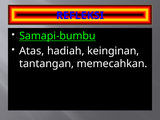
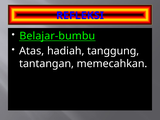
Samapi-bumbu: Samapi-bumbu -> Belajar-bumbu (57, 36)
keinginan: keinginan -> tanggung (113, 51)
